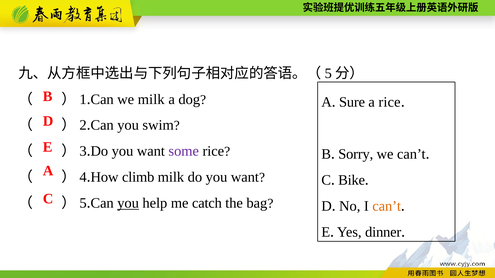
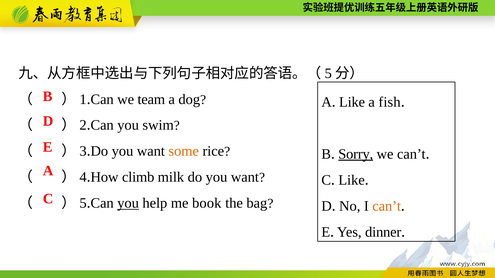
we milk: milk -> team (151, 99)
Sure: Sure -> Like (352, 102)
a rice: rice -> fish (390, 102)
some colour: purple -> orange (184, 151)
Sorry underline: none -> present (356, 154)
Bike: Bike -> Like (352, 180)
catch: catch -> book (207, 203)
